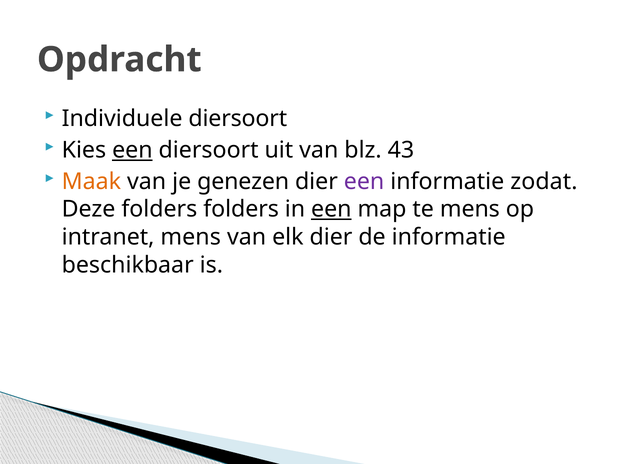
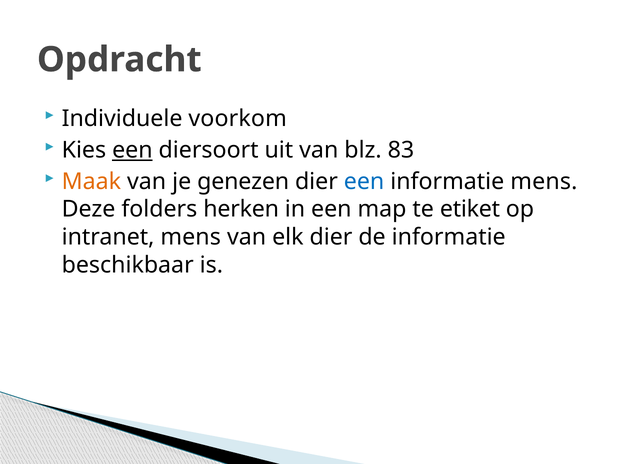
Individuele diersoort: diersoort -> voorkom (238, 119)
43: 43 -> 83 (401, 150)
een colour: purple -> blue (364, 181)
informatie zodat: zodat -> mens (544, 181)
folders folders: folders -> herken (241, 209)
een underline: present -> none (331, 209)
te mens: mens -> etiket (470, 209)
